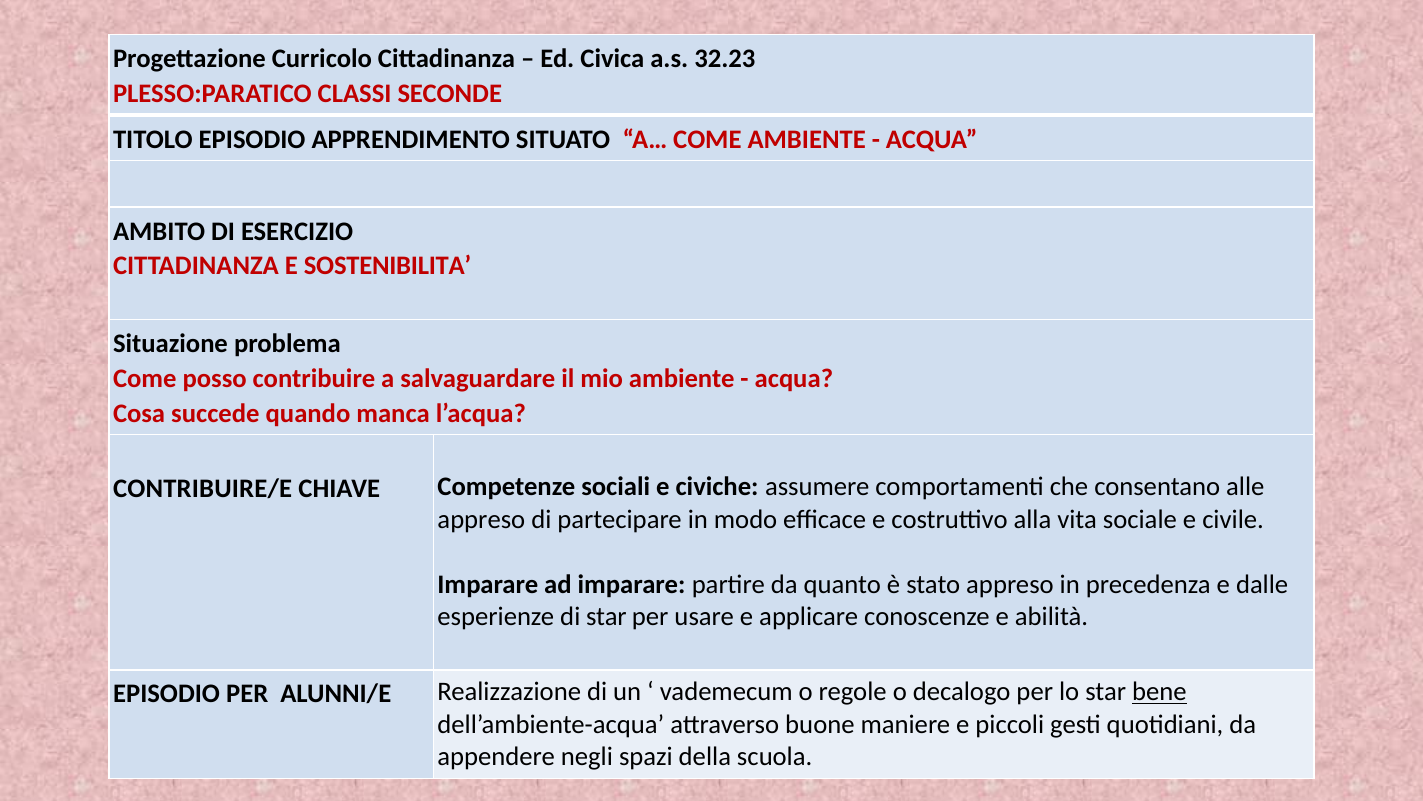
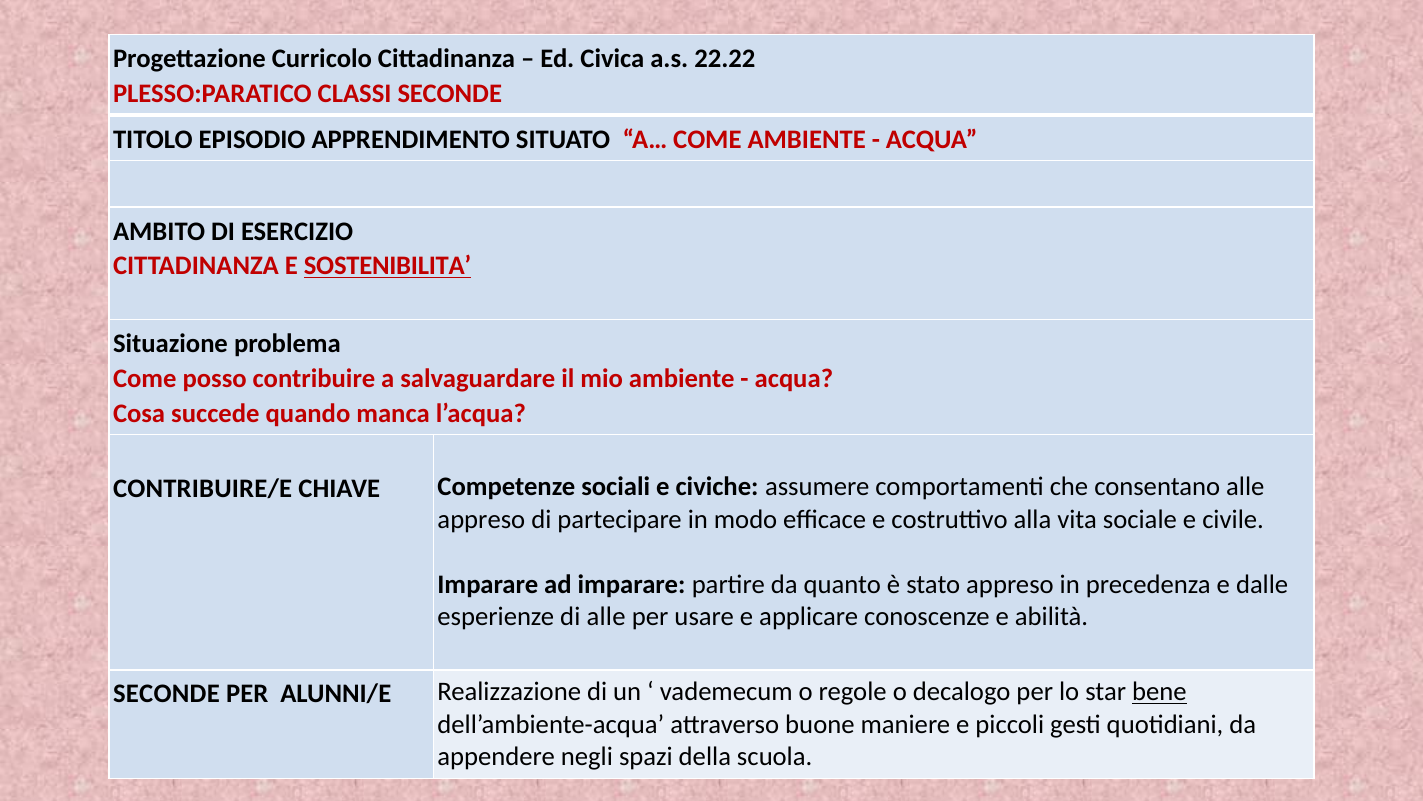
32.23: 32.23 -> 22.22 (725, 59)
SOSTENIBILITA underline: none -> present (388, 266)
di star: star -> alle (606, 617)
EPISODIO: EPISODIO -> SECONDE (166, 694)
